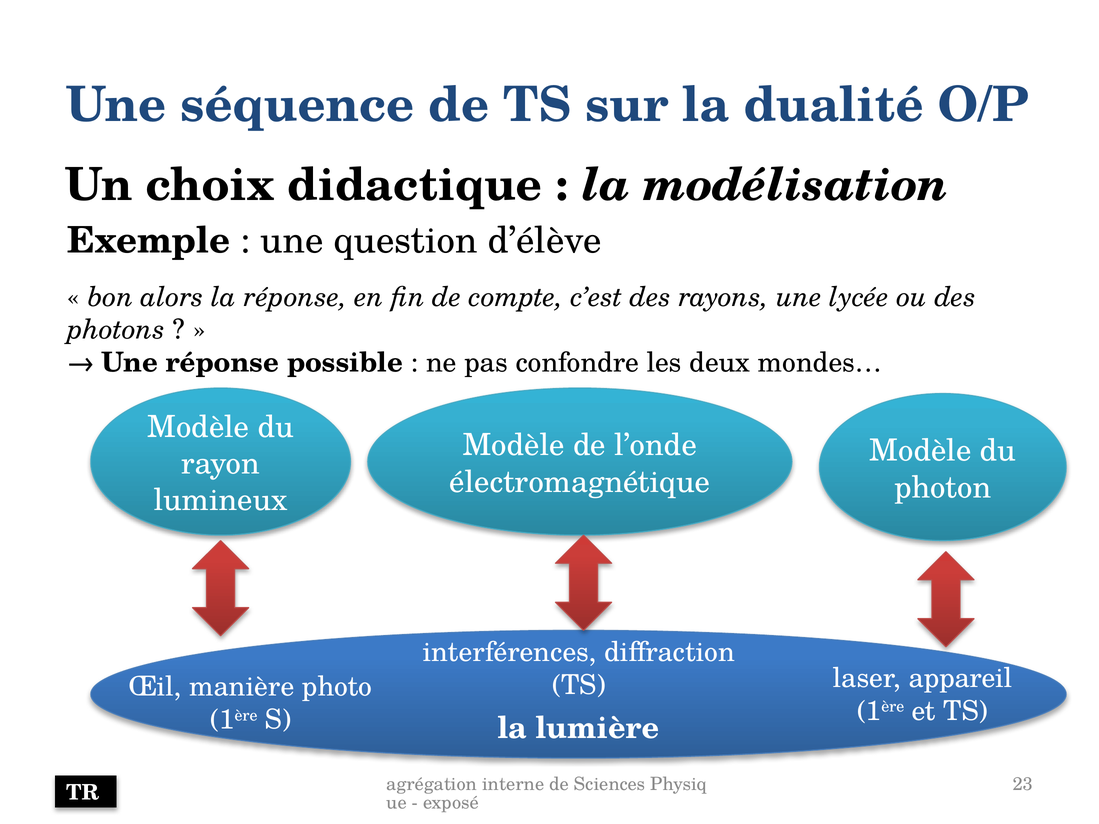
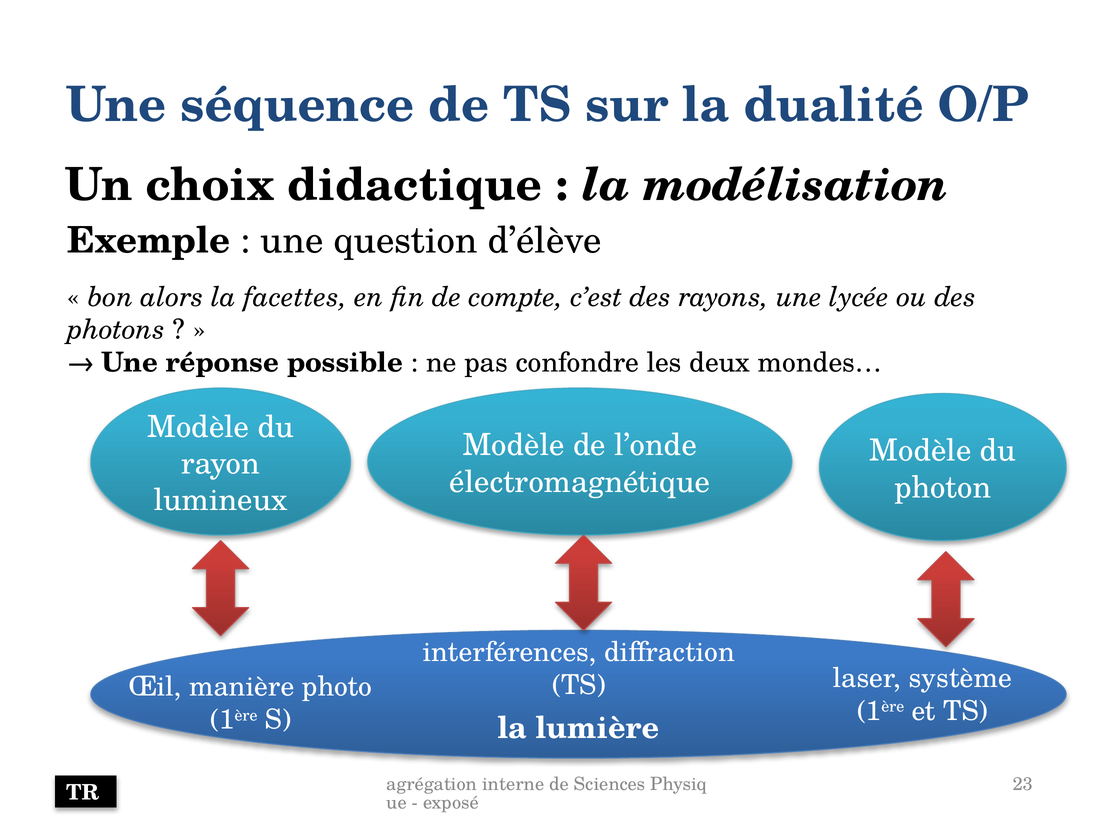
la réponse: réponse -> facettes (295, 297)
appareil: appareil -> système (960, 678)
